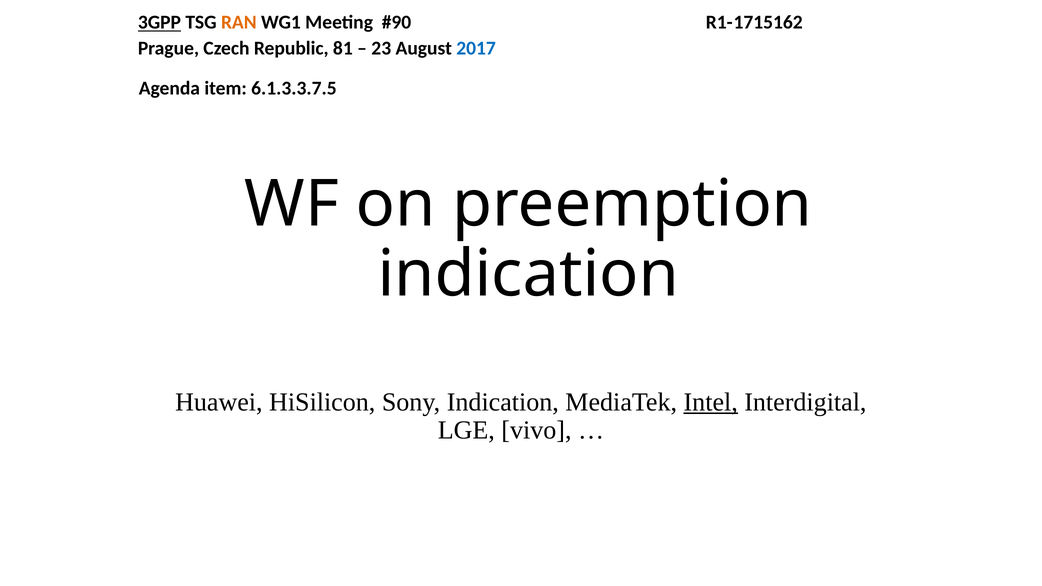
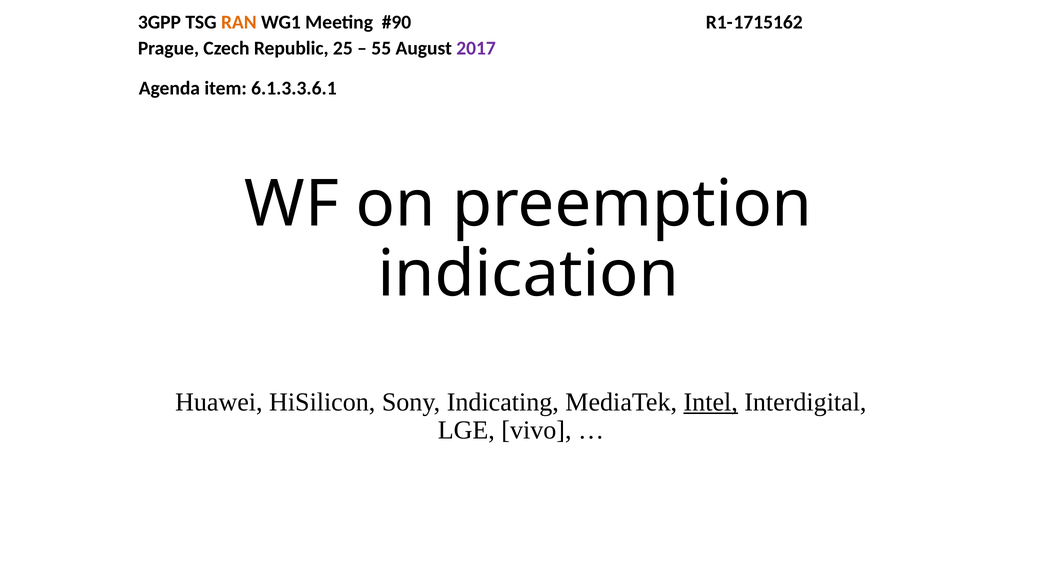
3GPP underline: present -> none (159, 22)
81: 81 -> 25 (343, 49)
23: 23 -> 55 (381, 49)
2017 colour: blue -> purple (476, 49)
6.1.3.3.7.5: 6.1.3.3.7.5 -> 6.1.3.3.6.1 (294, 88)
Sony Indication: Indication -> Indicating (503, 402)
